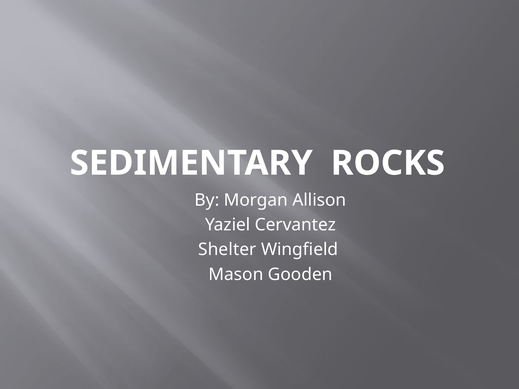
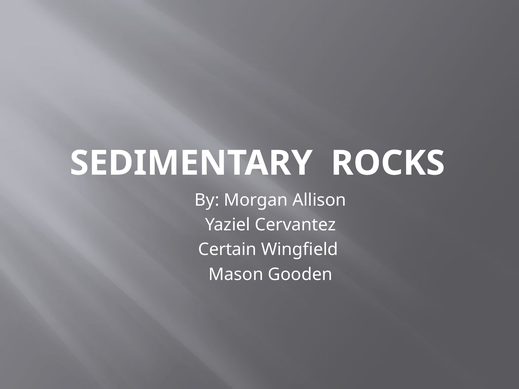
Shelter: Shelter -> Certain (227, 250)
